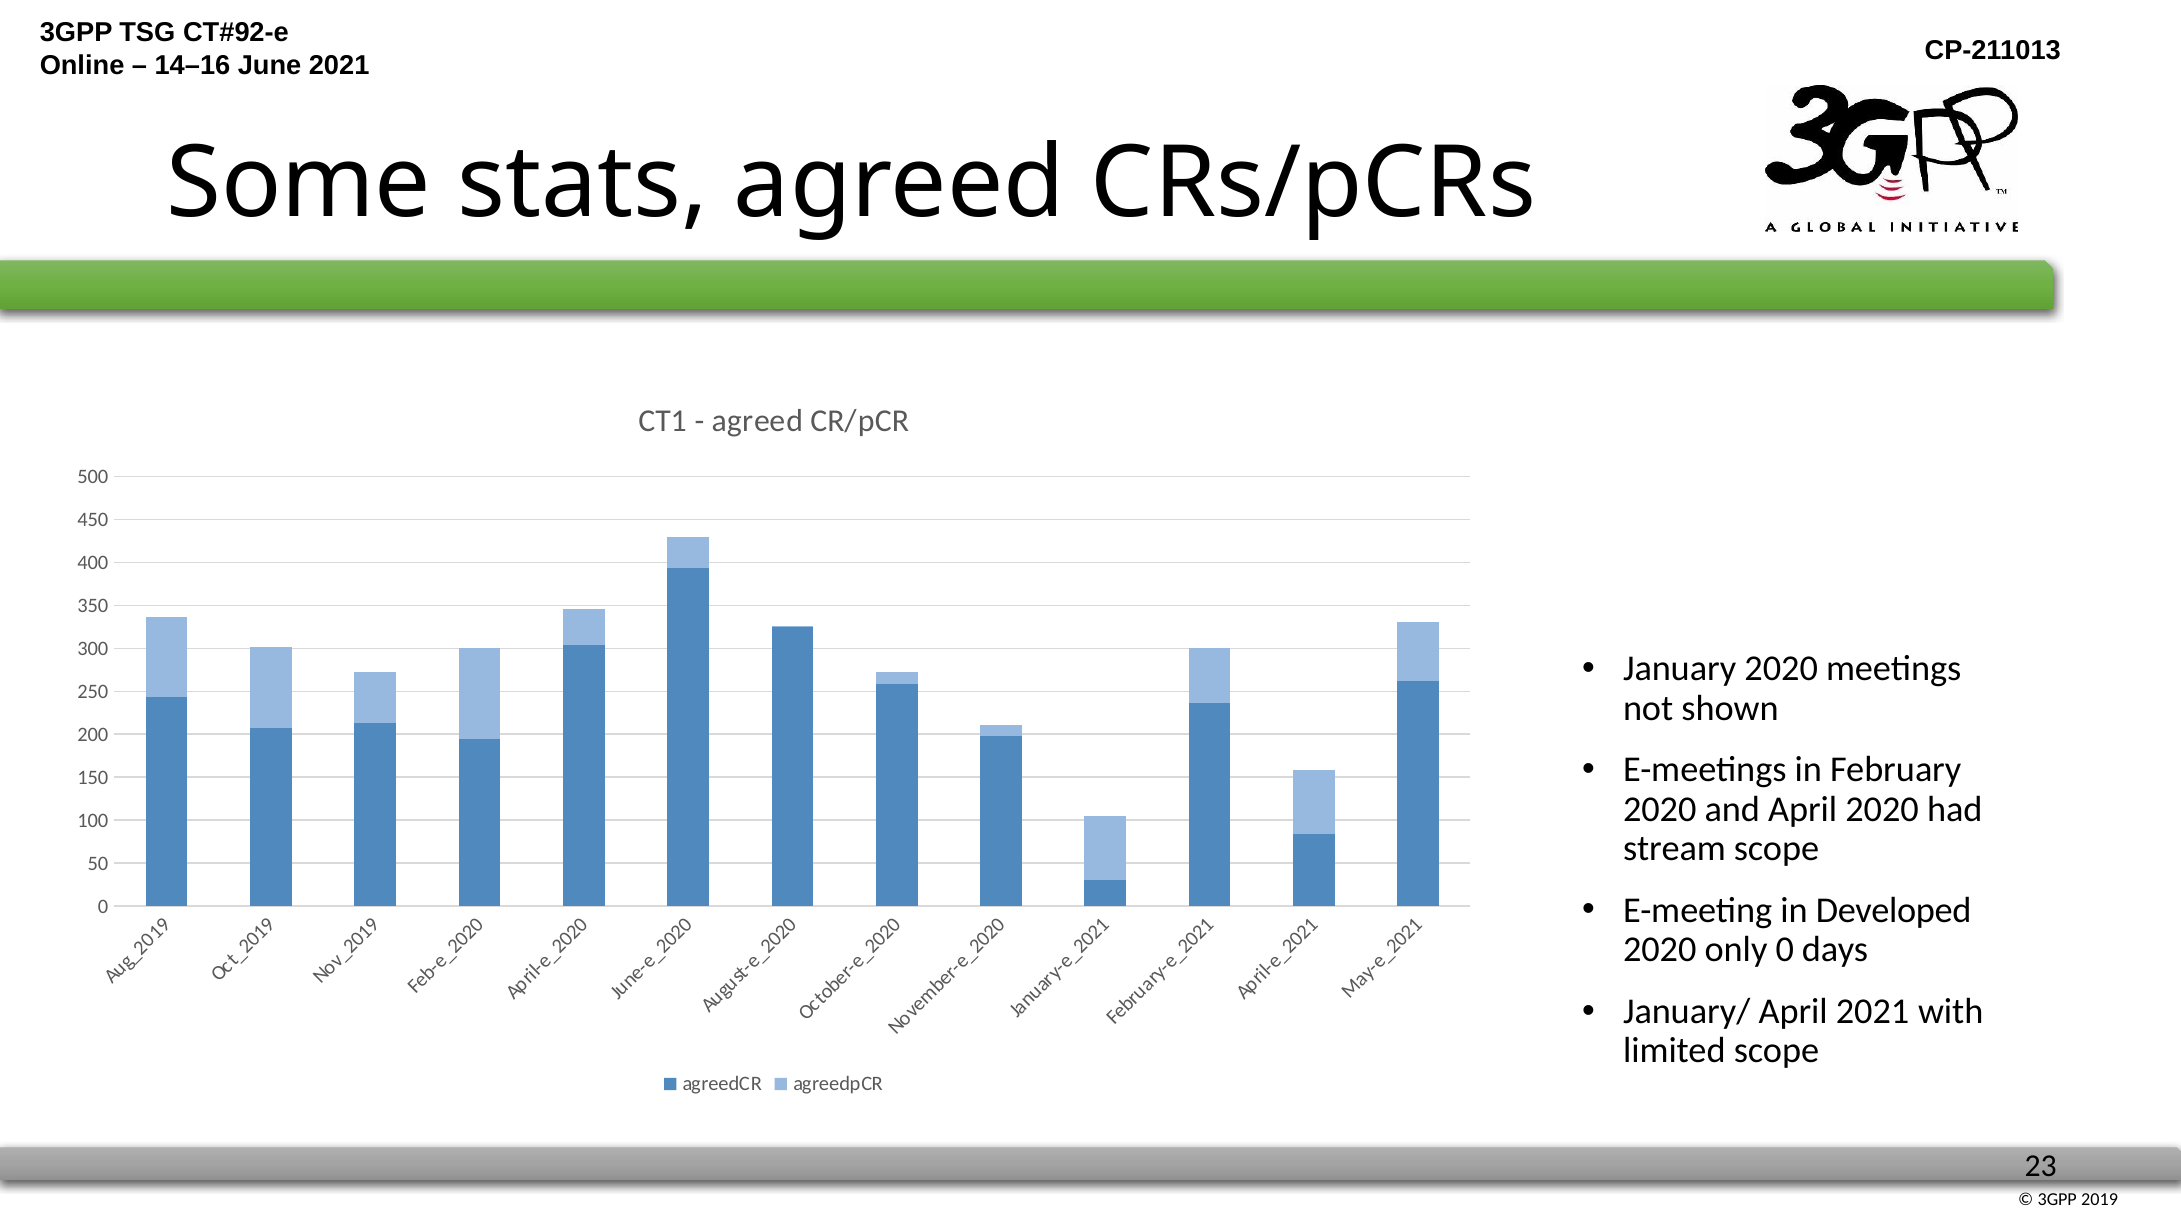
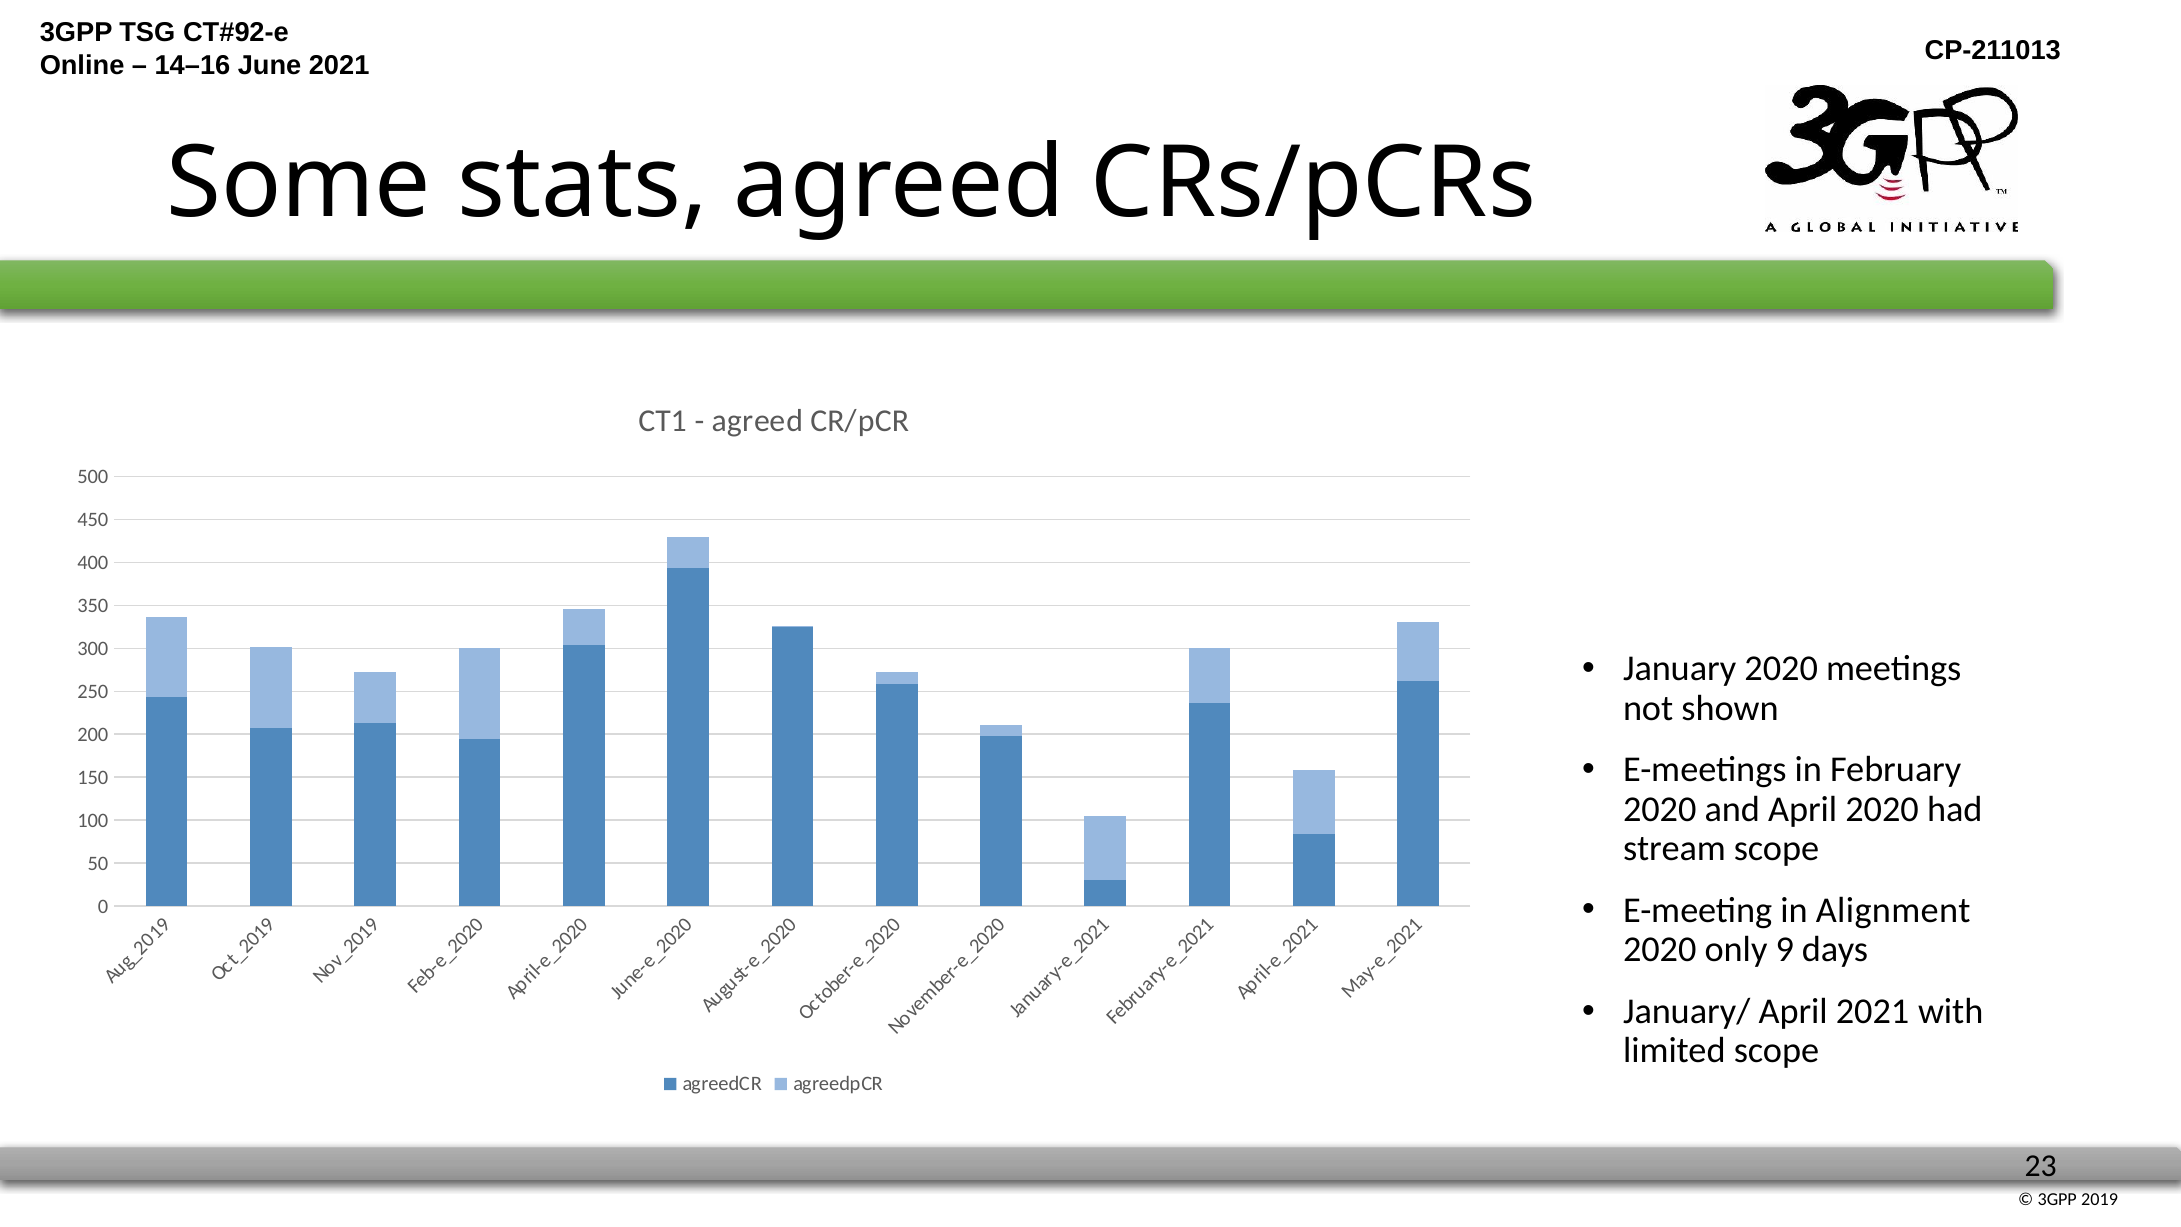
Developed: Developed -> Alignment (1893, 910)
only 0: 0 -> 9 (1785, 949)
